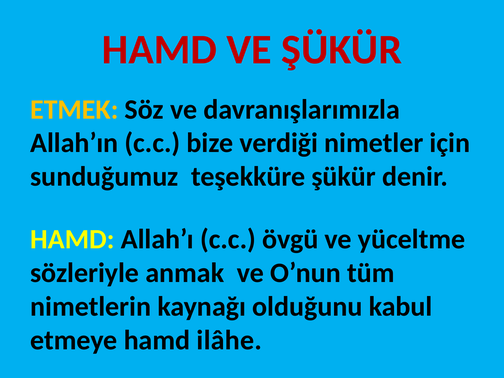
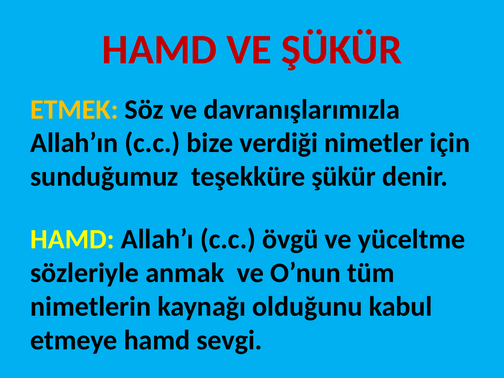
ilâhe: ilâhe -> sevgi (229, 340)
